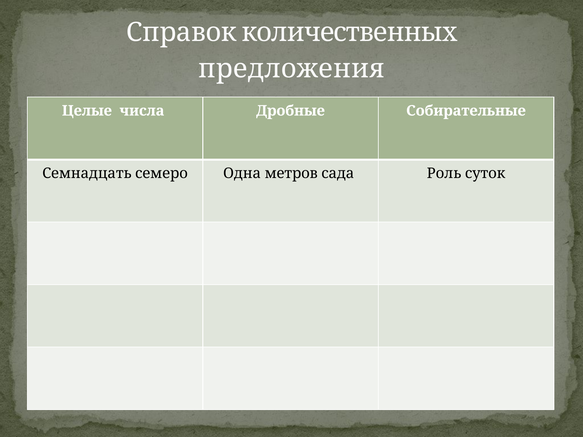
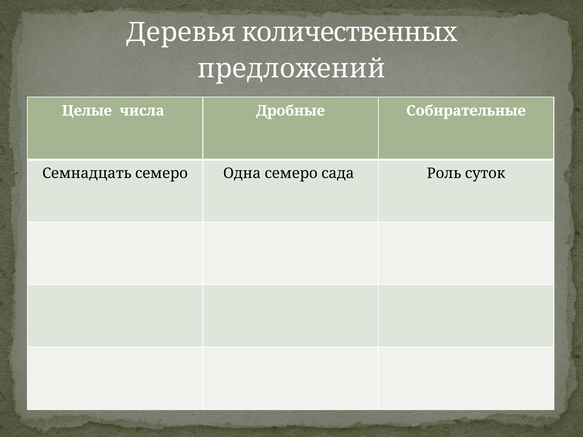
Справок: Справок -> Деревья (181, 32)
предложения: предложения -> предложений (291, 69)
Одна метров: метров -> семеро (291, 173)
